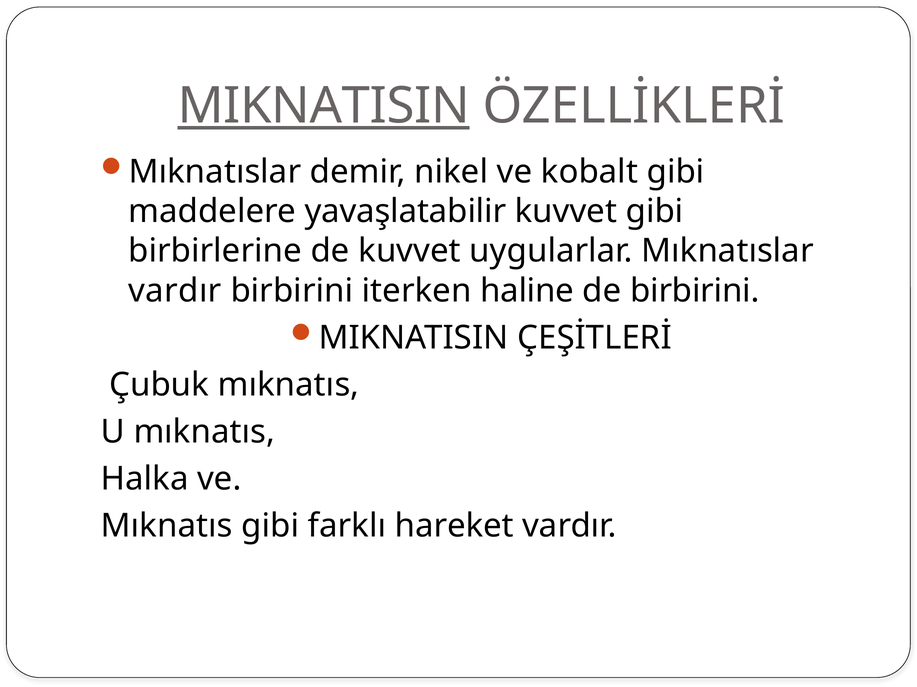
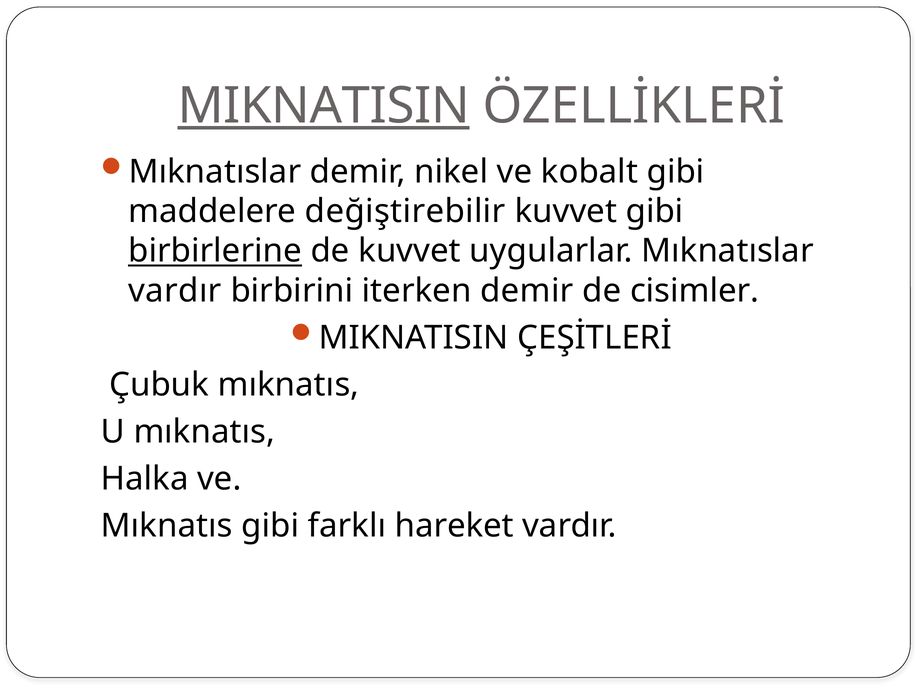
yavaşlatabilir: yavaşlatabilir -> değiştirebilir (405, 212)
birbirlerine underline: none -> present (215, 251)
iterken haline: haline -> demir (527, 291)
de birbirini: birbirini -> cisimler (695, 291)
